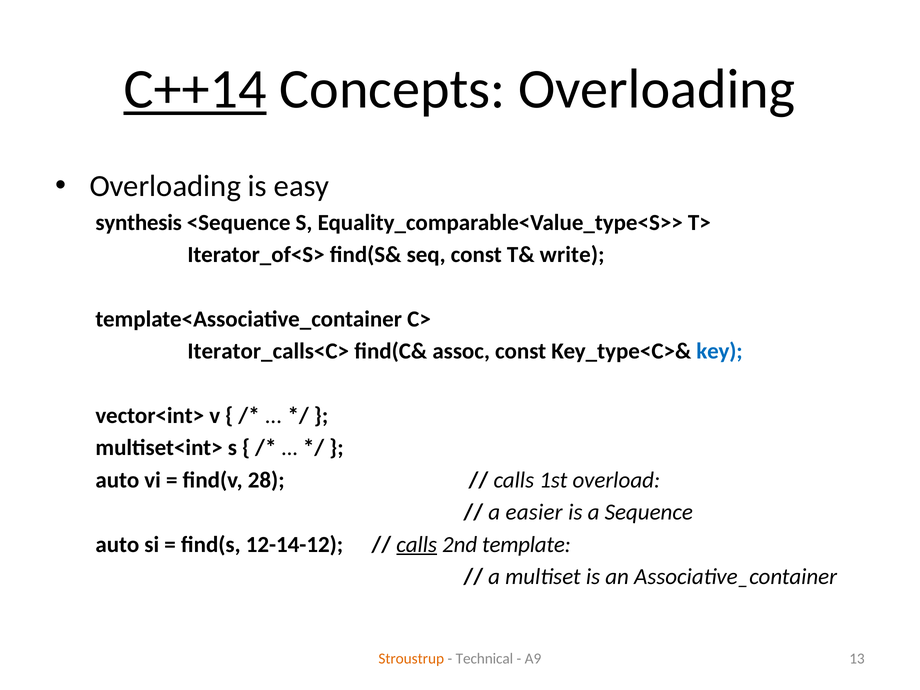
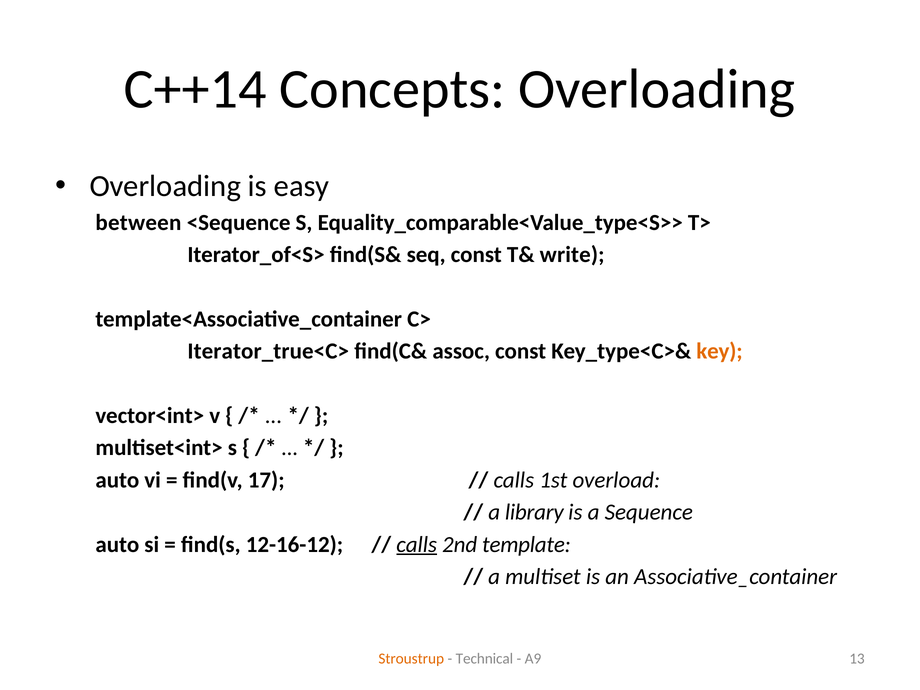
C++14 underline: present -> none (195, 89)
synthesis: synthesis -> between (138, 222)
Iterator_calls<C>: Iterator_calls<C> -> Iterator_true<C> (268, 351)
key colour: blue -> orange (719, 351)
28: 28 -> 17 (266, 480)
easier: easier -> library (534, 512)
12-14-12: 12-14-12 -> 12-16-12 (294, 544)
